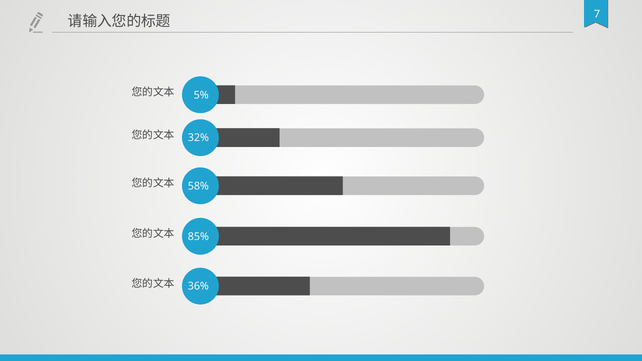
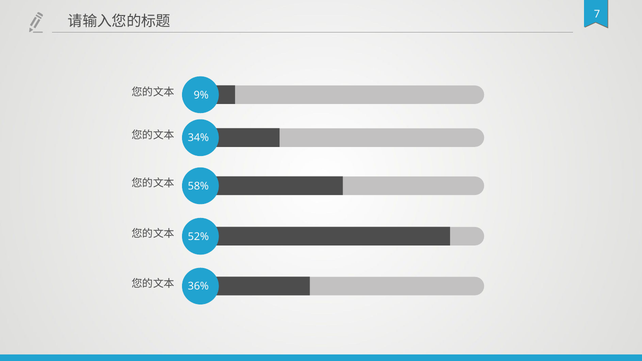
5%: 5% -> 9% (201, 95)
32%: 32% -> 34% (198, 138)
85%: 85% -> 52% (198, 236)
